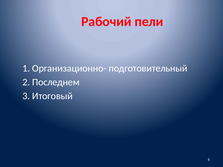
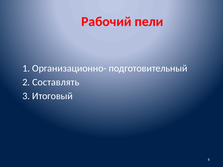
Последнем: Последнем -> Составлять (56, 82)
